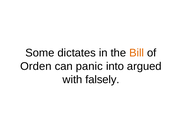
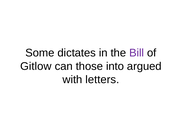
Bill colour: orange -> purple (137, 53)
Orden: Orden -> Gitlow (36, 66)
panic: panic -> those (89, 66)
falsely: falsely -> letters (102, 80)
